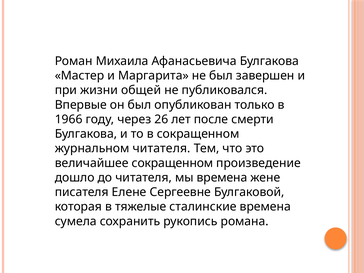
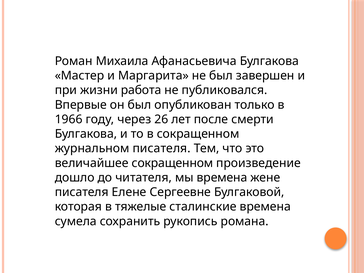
общей: общей -> работа (141, 90)
журнальном читателя: читателя -> писателя (162, 148)
